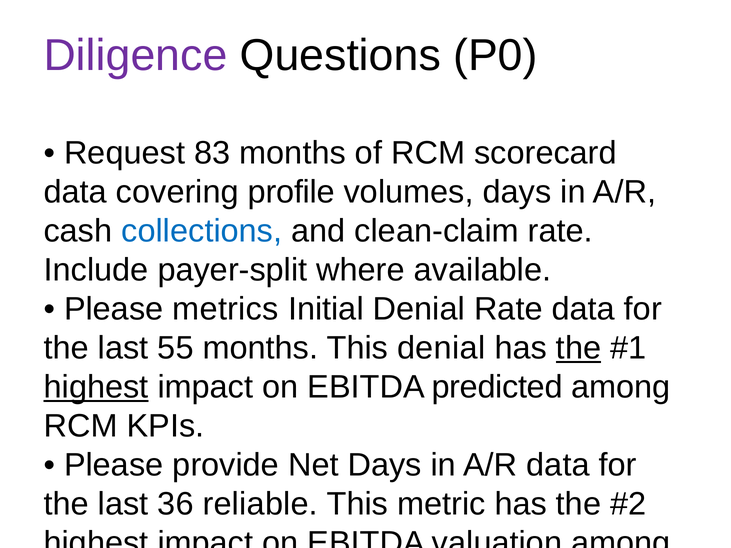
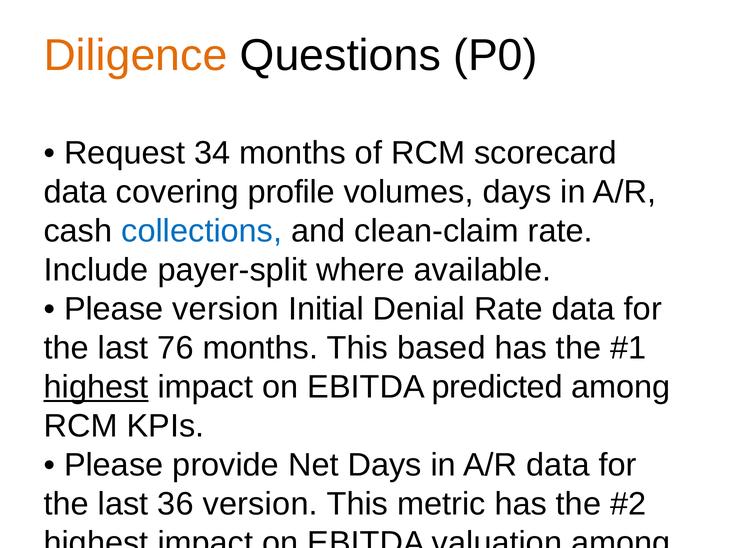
Diligence colour: purple -> orange (136, 55)
83: 83 -> 34 (212, 153)
Please metrics: metrics -> version (226, 309)
55: 55 -> 76 (176, 348)
This denial: denial -> based (441, 348)
the underline: present -> none (579, 348)
36 reliable: reliable -> version (260, 504)
